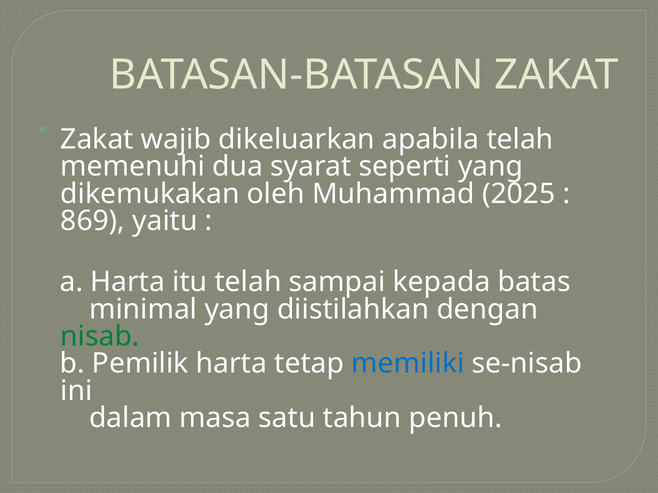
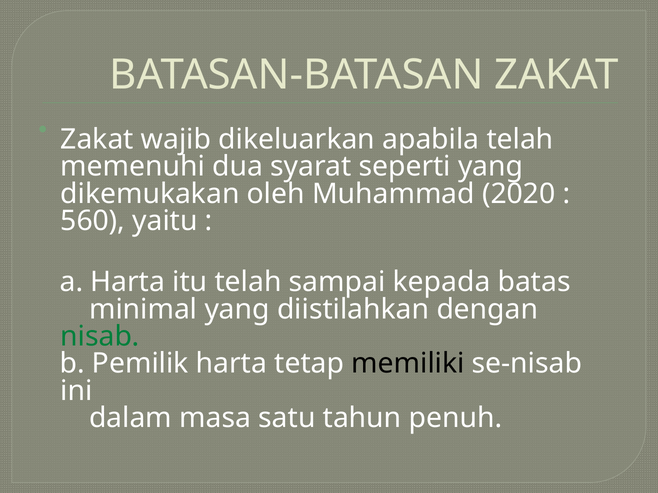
2025: 2025 -> 2020 (519, 194)
869: 869 -> 560 (93, 221)
memiliki colour: blue -> black (408, 364)
